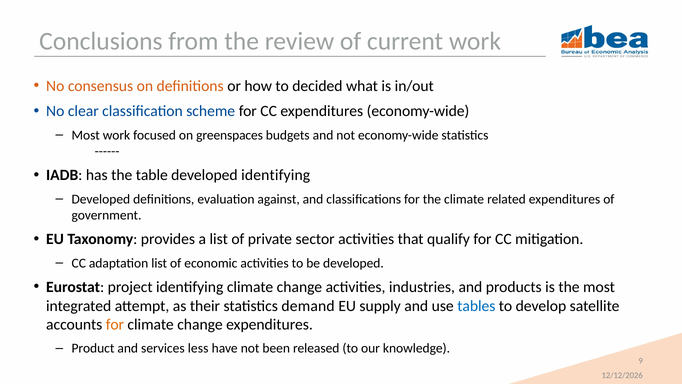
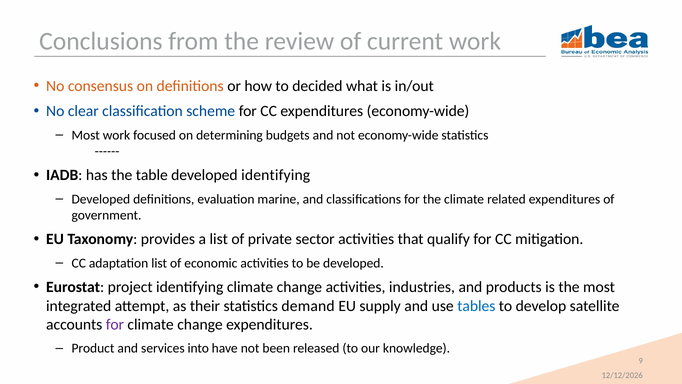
greenspaces: greenspaces -> determining (229, 135)
against: against -> marine (279, 199)
for colour: orange -> purple (115, 324)
less: less -> into (198, 348)
